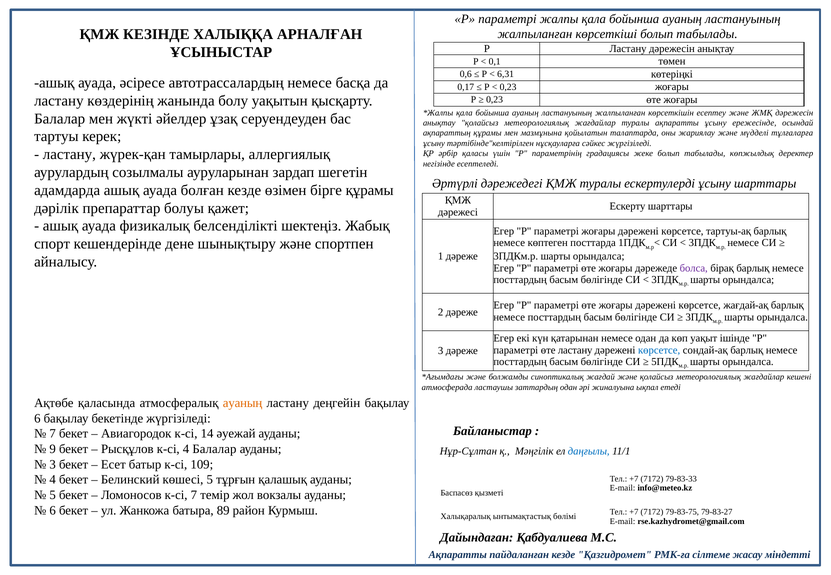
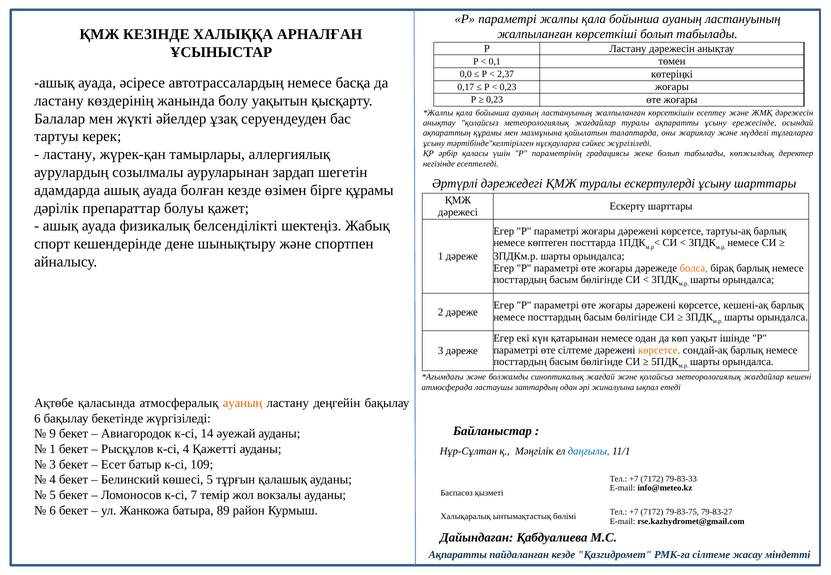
0,6: 0,6 -> 0,0 (466, 74)
6,31: 6,31 -> 2,37 (506, 74)
болса colour: purple -> orange (694, 268)
жағдай-ақ: жағдай-ақ -> кешені-ақ (746, 306)
өте ластану: ластану -> сілтеме (575, 350)
көрсетсе colour: blue -> orange (659, 350)
7: 7 -> 9 (53, 434)
9: 9 -> 1 (53, 449)
4 Балалар: Балалар -> Қажетті (214, 449)
